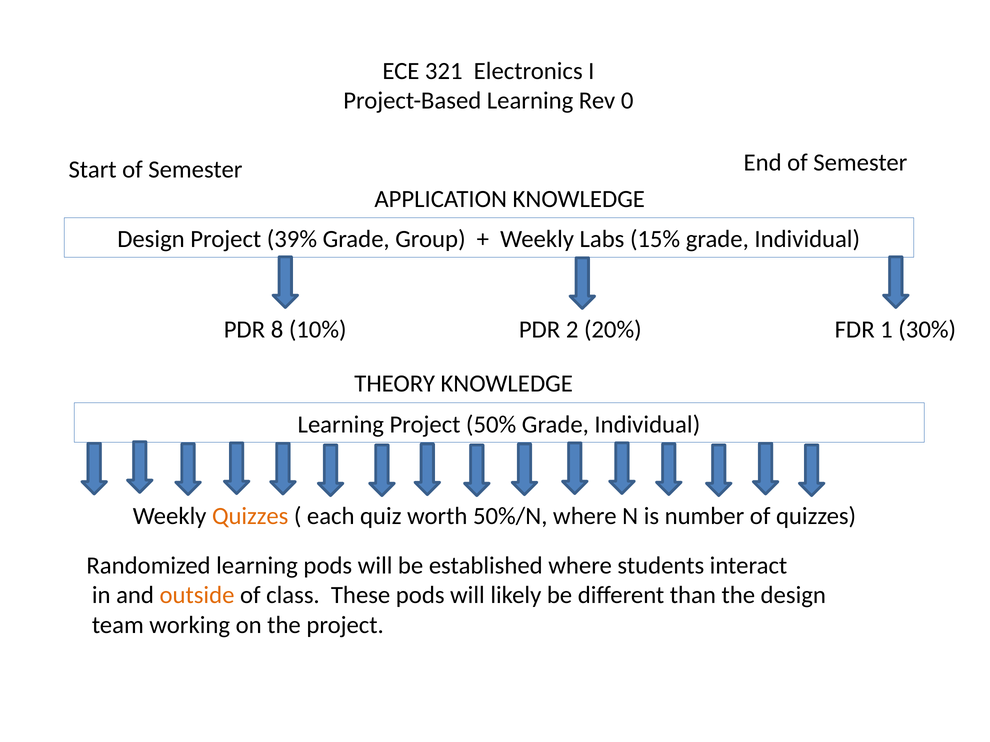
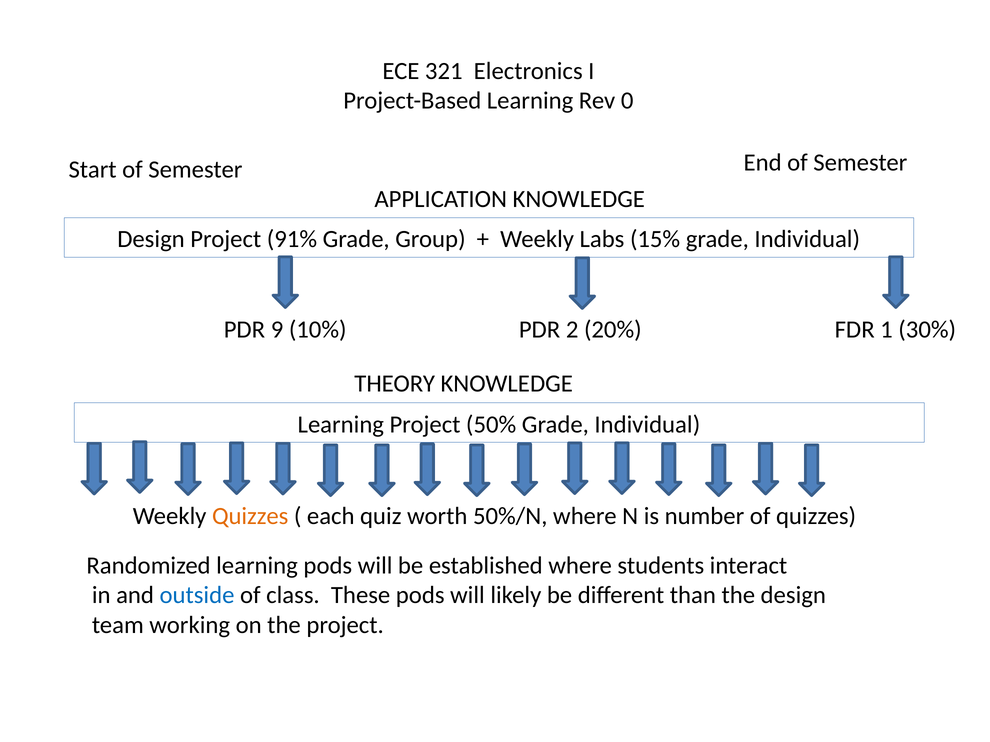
39%: 39% -> 91% (292, 239)
8: 8 -> 9 (277, 330)
outside colour: orange -> blue (197, 596)
